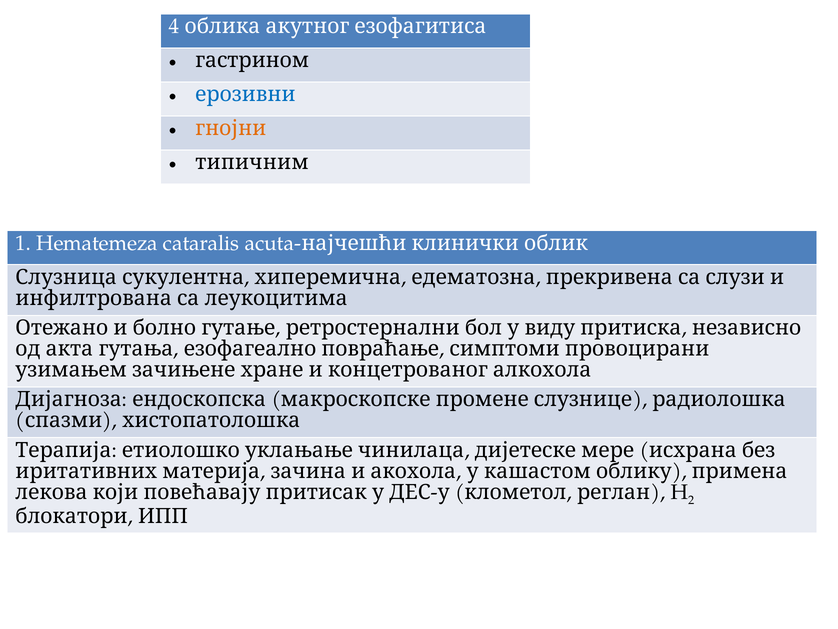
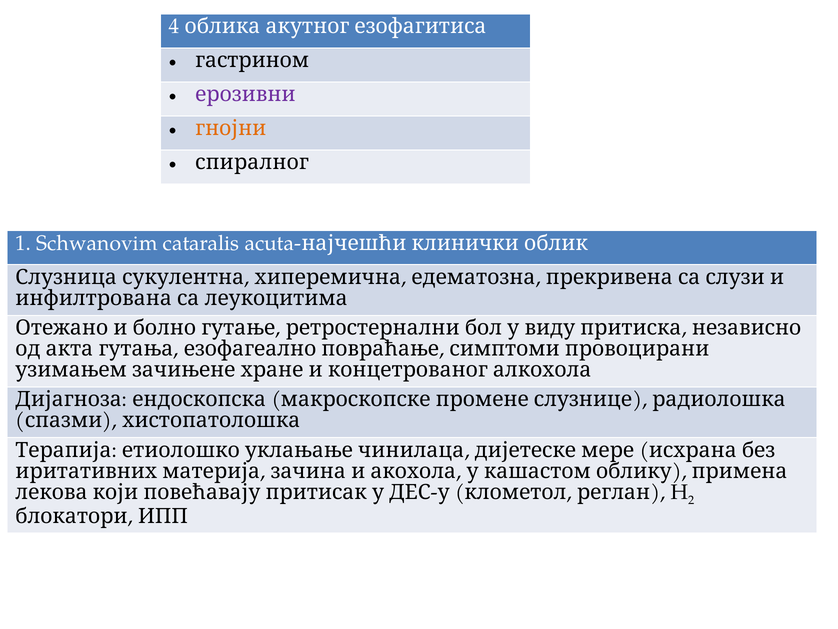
ерозивни colour: blue -> purple (245, 94)
типичним: типичним -> спиралног (252, 162)
Hematemeza: Hematemeza -> Schwanovim (97, 243)
